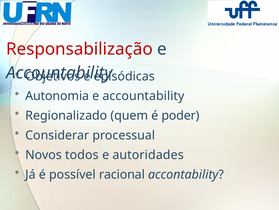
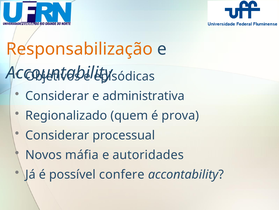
Responsabilização colour: red -> orange (79, 49)
Autonomia: Autonomia -> Considerar (57, 96)
accountability: accountability -> administrativa (144, 96)
poder: poder -> prova (180, 115)
todos: todos -> máfia (82, 154)
racional: racional -> confere (122, 174)
